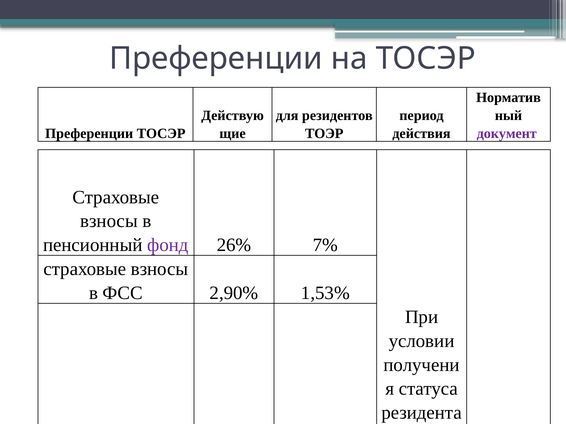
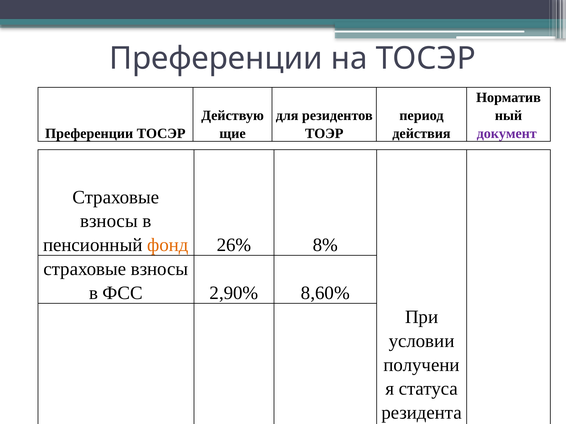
фонд colour: purple -> orange (168, 245)
7%: 7% -> 8% (325, 245)
1,53%: 1,53% -> 8,60% (325, 293)
